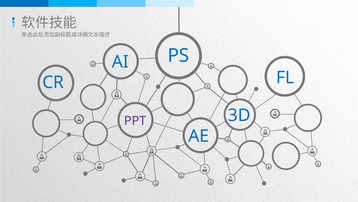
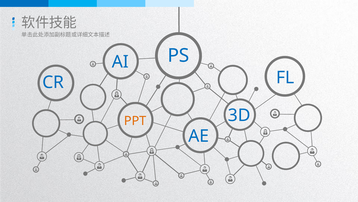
PPT colour: purple -> orange (135, 121)
